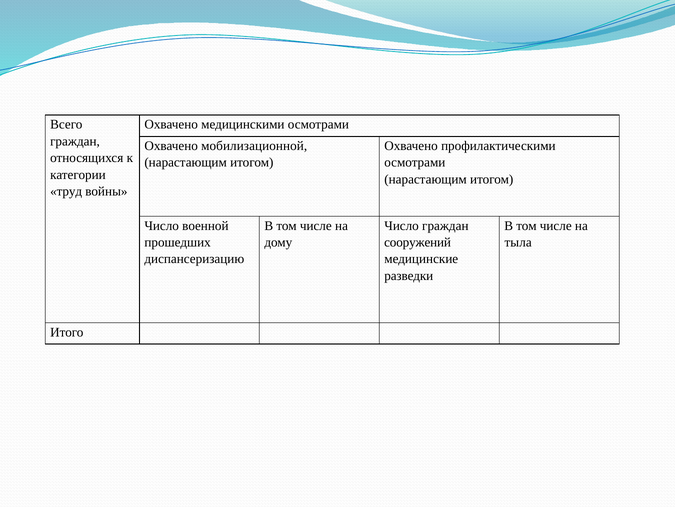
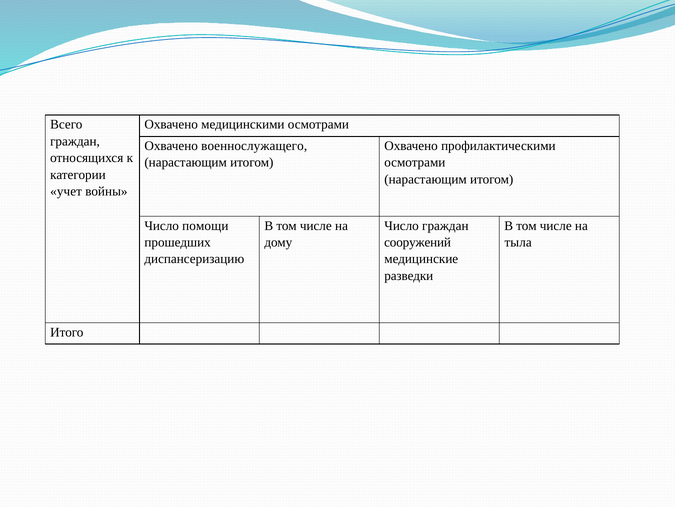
мобилизационной: мобилизационной -> военнослужащего (254, 146)
труд: труд -> учет (66, 191)
военной: военной -> помощи (205, 225)
